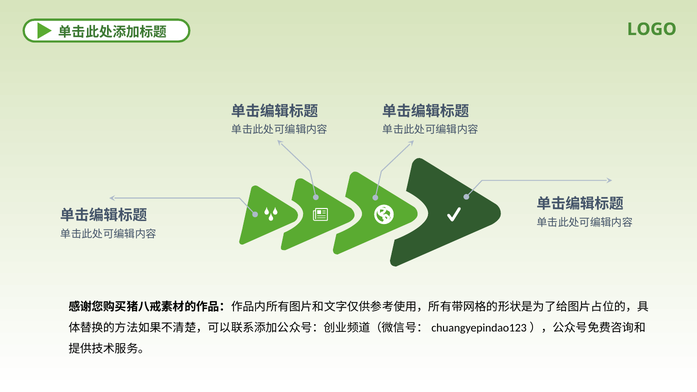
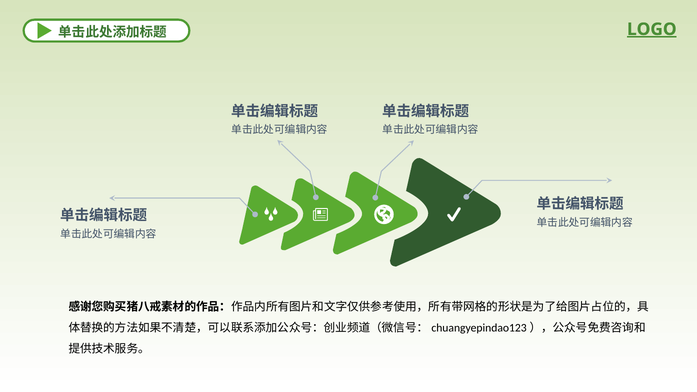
LOGO underline: none -> present (652, 29)
